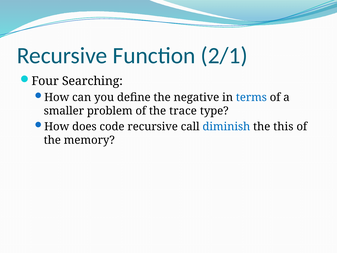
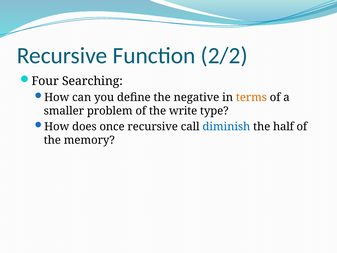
2/1: 2/1 -> 2/2 (224, 56)
terms colour: blue -> orange (251, 97)
trace: trace -> write (183, 111)
code: code -> once (112, 127)
this: this -> half (283, 127)
